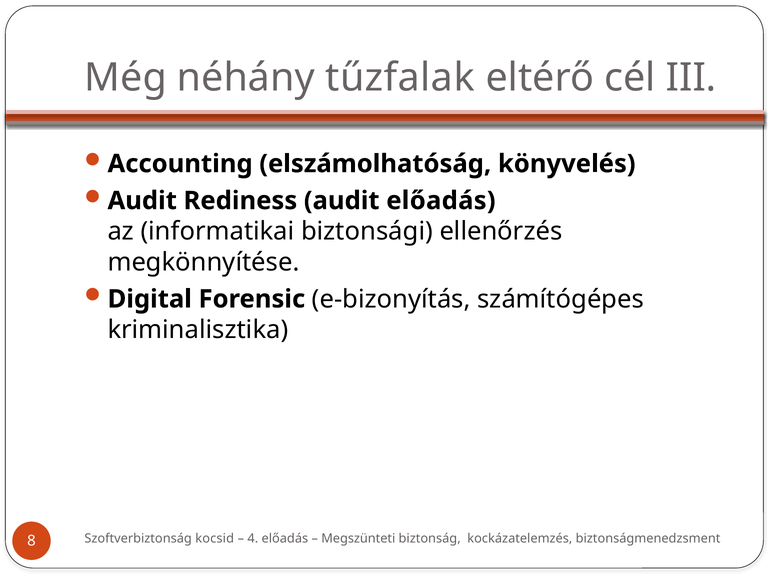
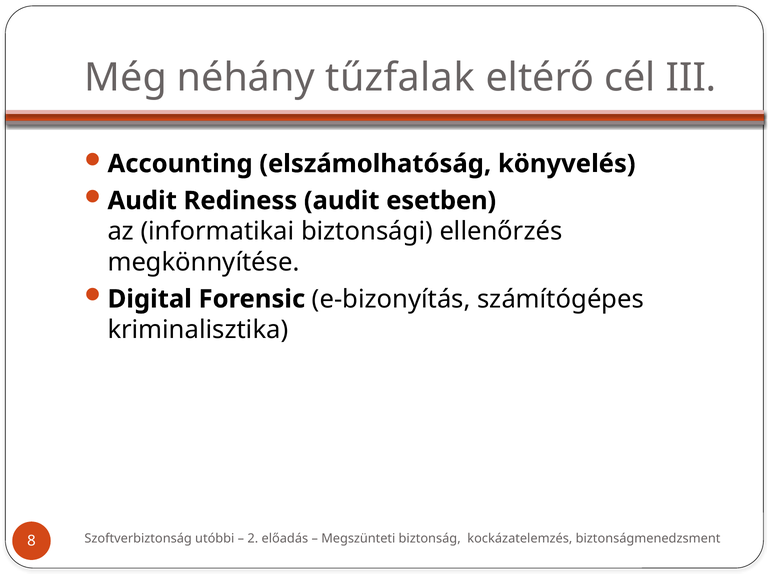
audit előadás: előadás -> esetben (441, 201)
kocsid: kocsid -> utóbbi (215, 539)
4: 4 -> 2 (253, 539)
